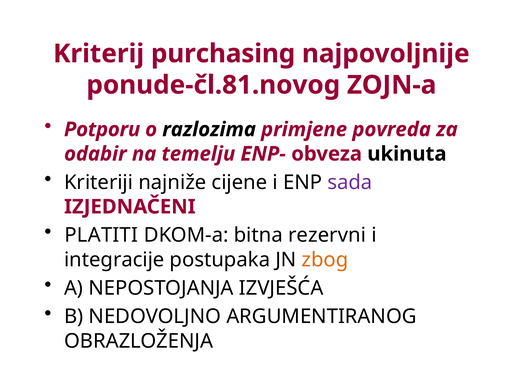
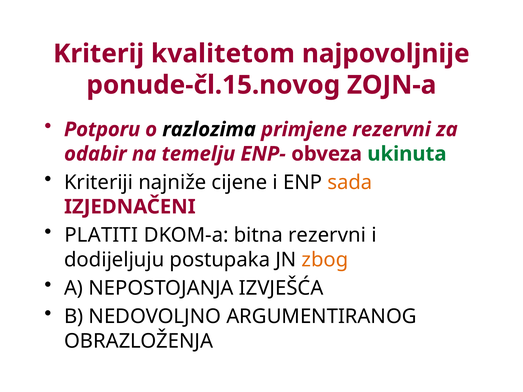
purchasing: purchasing -> kvalitetom (223, 54)
ponude-čl.81.novog: ponude-čl.81.novog -> ponude-čl.15.novog (213, 85)
primjene povreda: povreda -> rezervni (392, 130)
ukinuta colour: black -> green (407, 154)
sada colour: purple -> orange (350, 182)
integracije: integracije -> dodijeljuju (114, 260)
